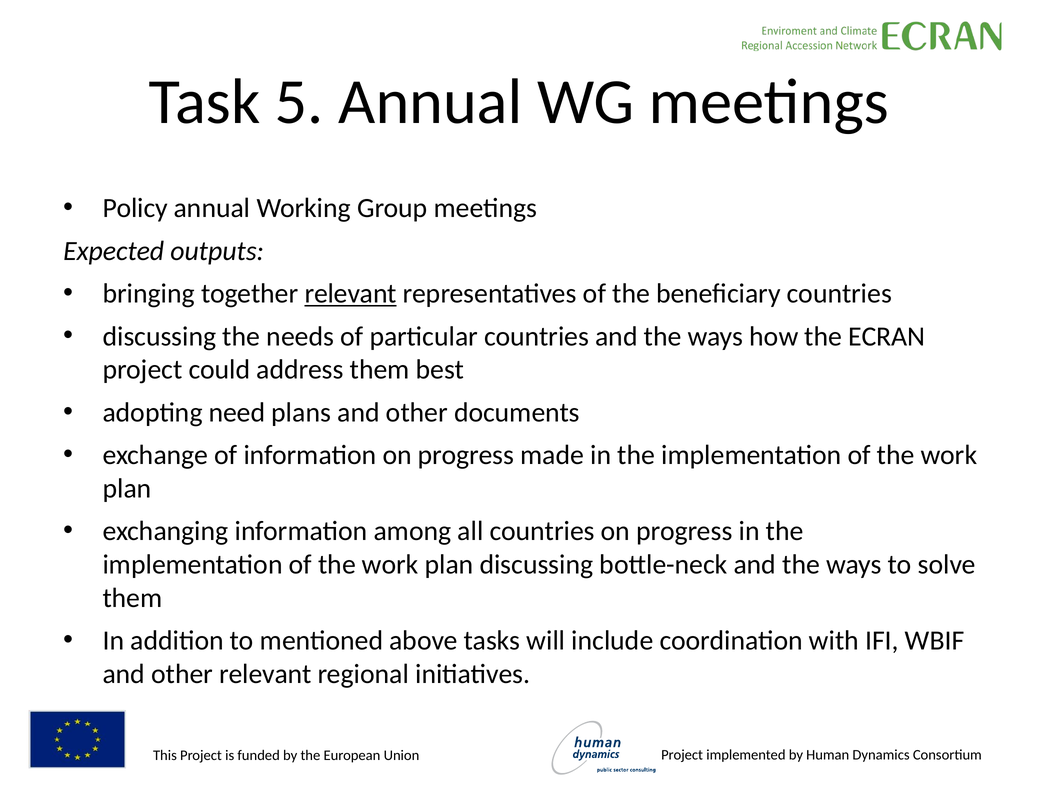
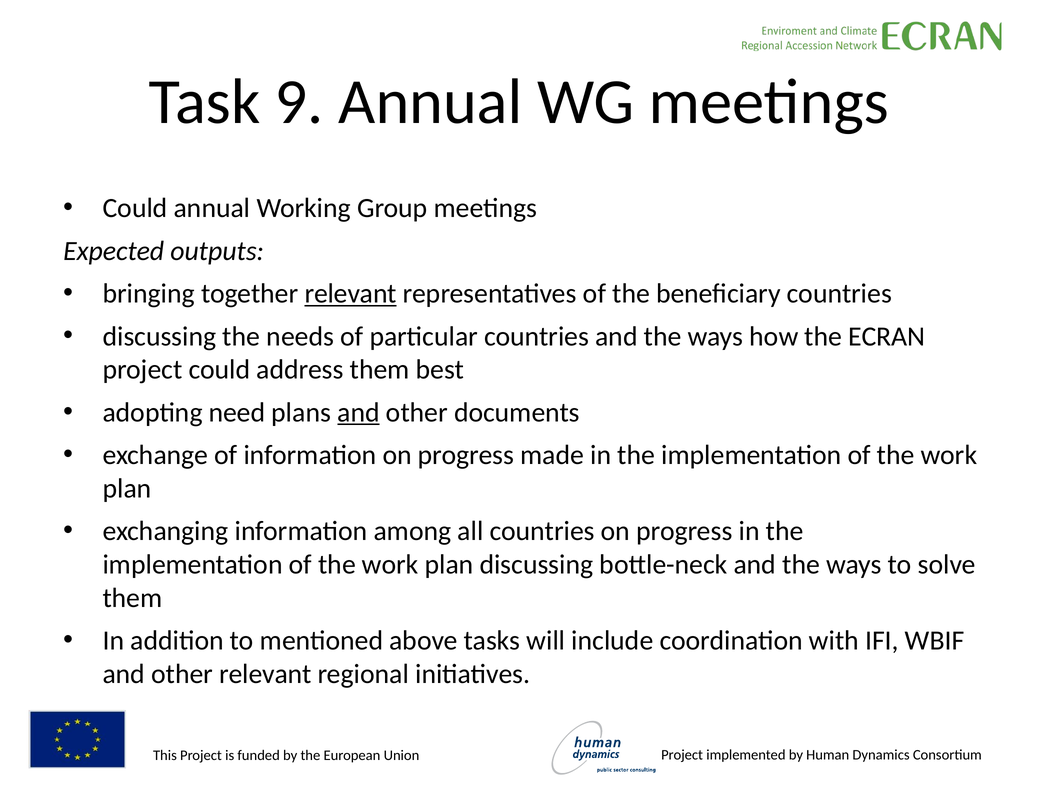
5: 5 -> 9 (299, 102)
Policy: Policy -> Could (135, 208)
and underline: none -> present (358, 412)
